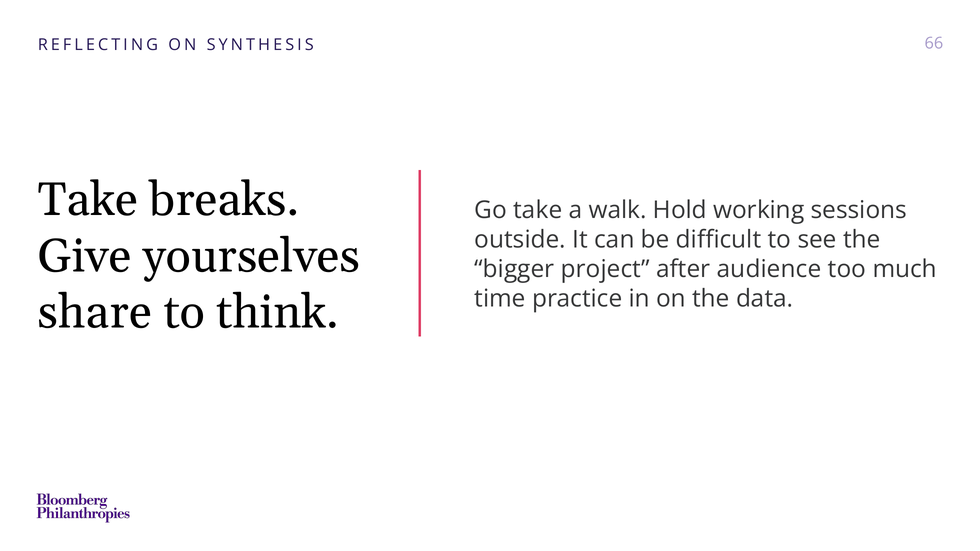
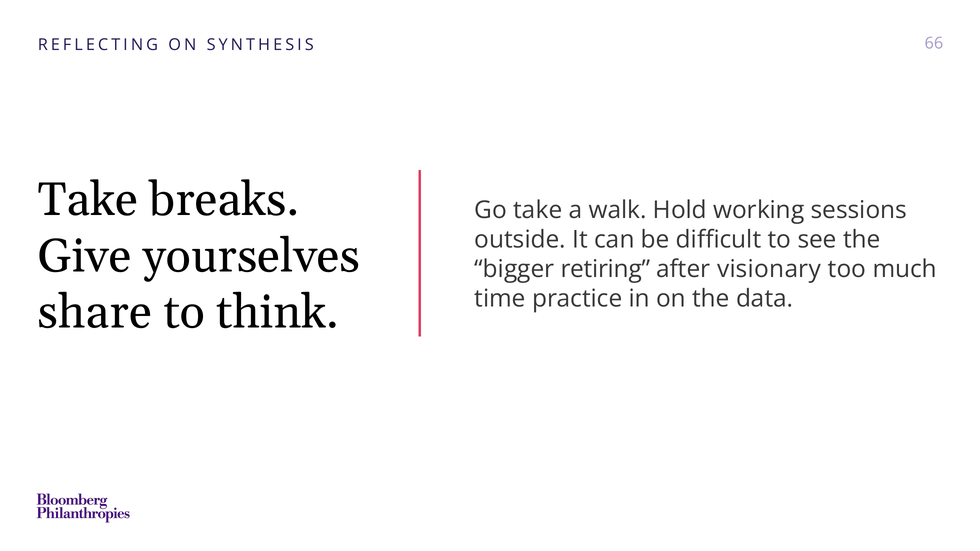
project: project -> retiring (605, 269)
audience: audience -> visionary (769, 269)
